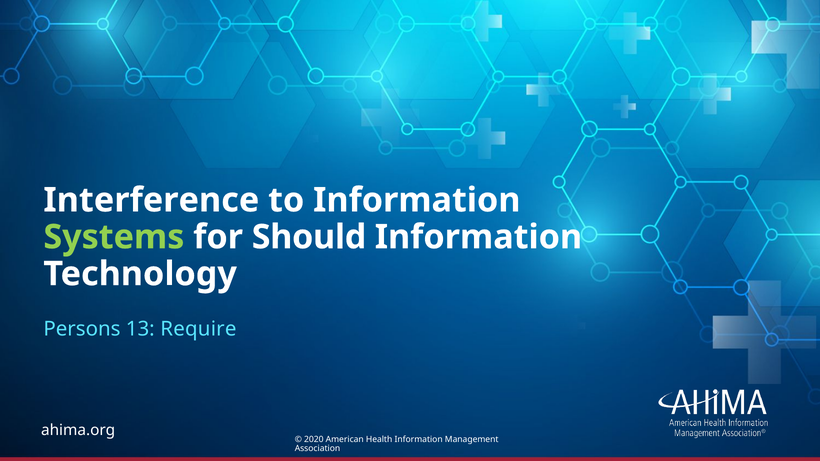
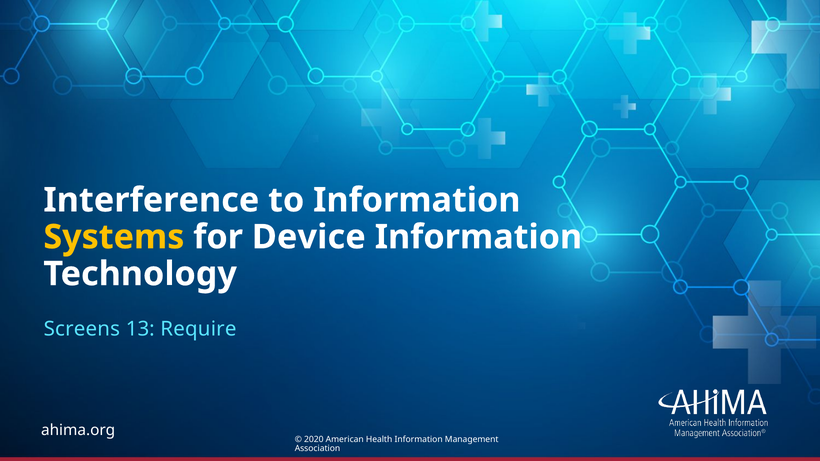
Systems colour: light green -> yellow (114, 237)
Should: Should -> Device (309, 237)
Persons: Persons -> Screens (82, 329)
